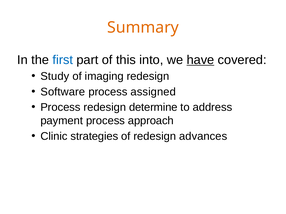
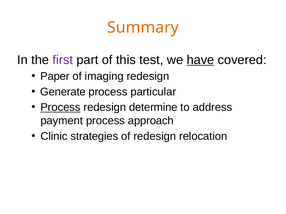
first colour: blue -> purple (63, 60)
into: into -> test (151, 60)
Study: Study -> Paper (55, 76)
Software: Software -> Generate (63, 92)
assigned: assigned -> particular (153, 92)
Process underline: none -> present (60, 108)
advances: advances -> relocation (203, 137)
